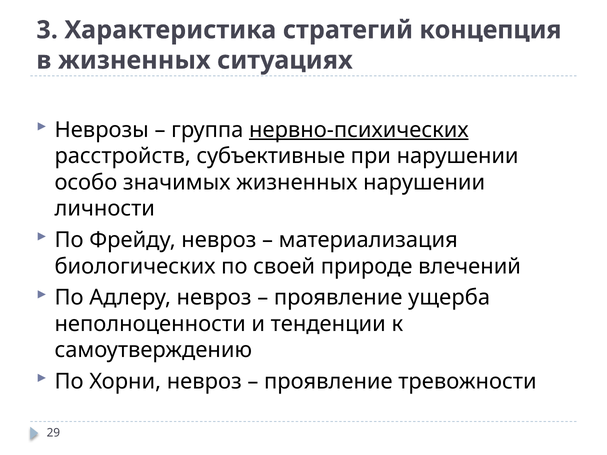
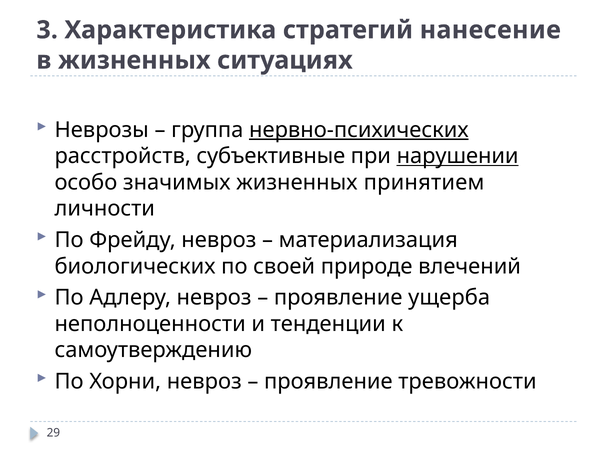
концепция: концепция -> нанесение (490, 30)
нарушении underline: none -> present (458, 156)
жизненных нарушении: нарушении -> принятием (424, 183)
